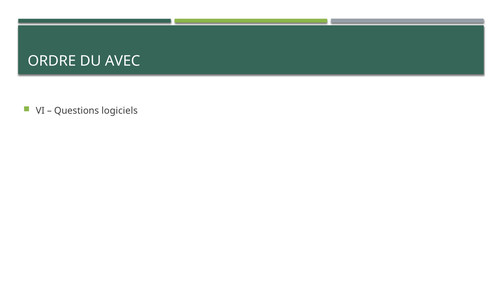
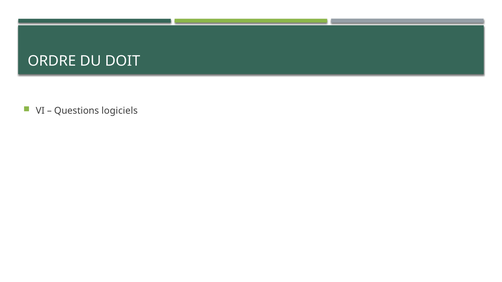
AVEC: AVEC -> DOIT (123, 61)
